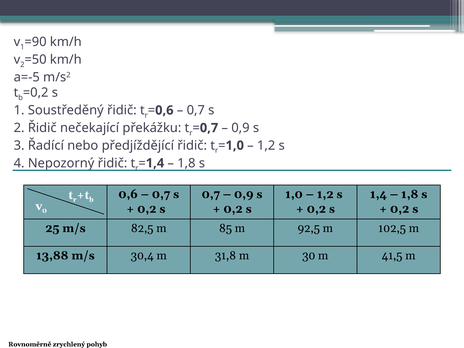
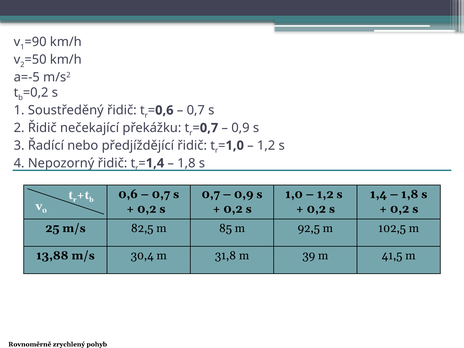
30: 30 -> 39 (309, 256)
